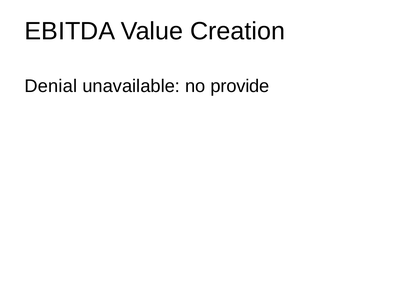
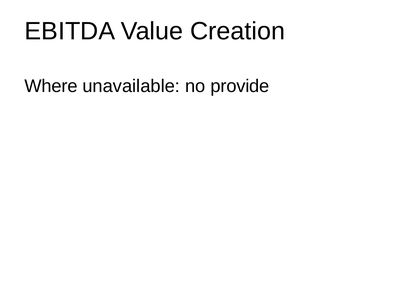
Denial: Denial -> Where (51, 86)
